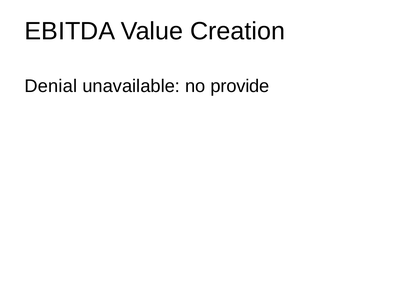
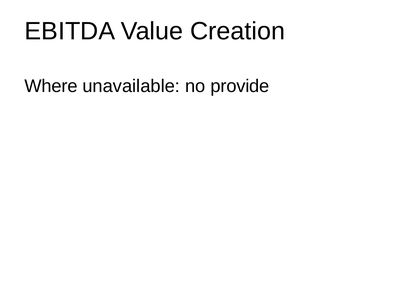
Denial: Denial -> Where (51, 86)
